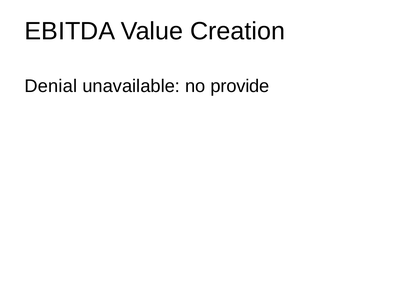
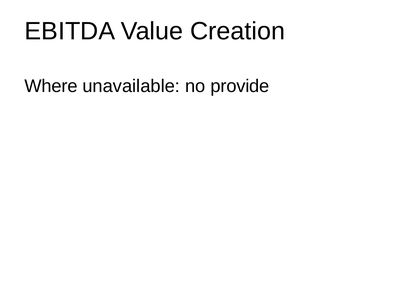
Denial: Denial -> Where (51, 86)
